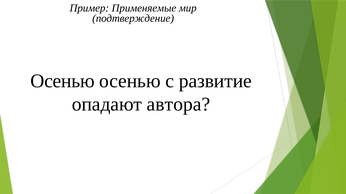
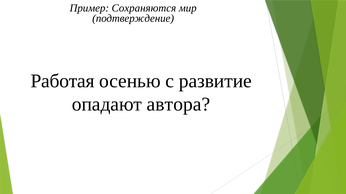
Применяемые: Применяемые -> Сохраняются (144, 8)
Осенью: Осенью -> Работая (62, 81)
